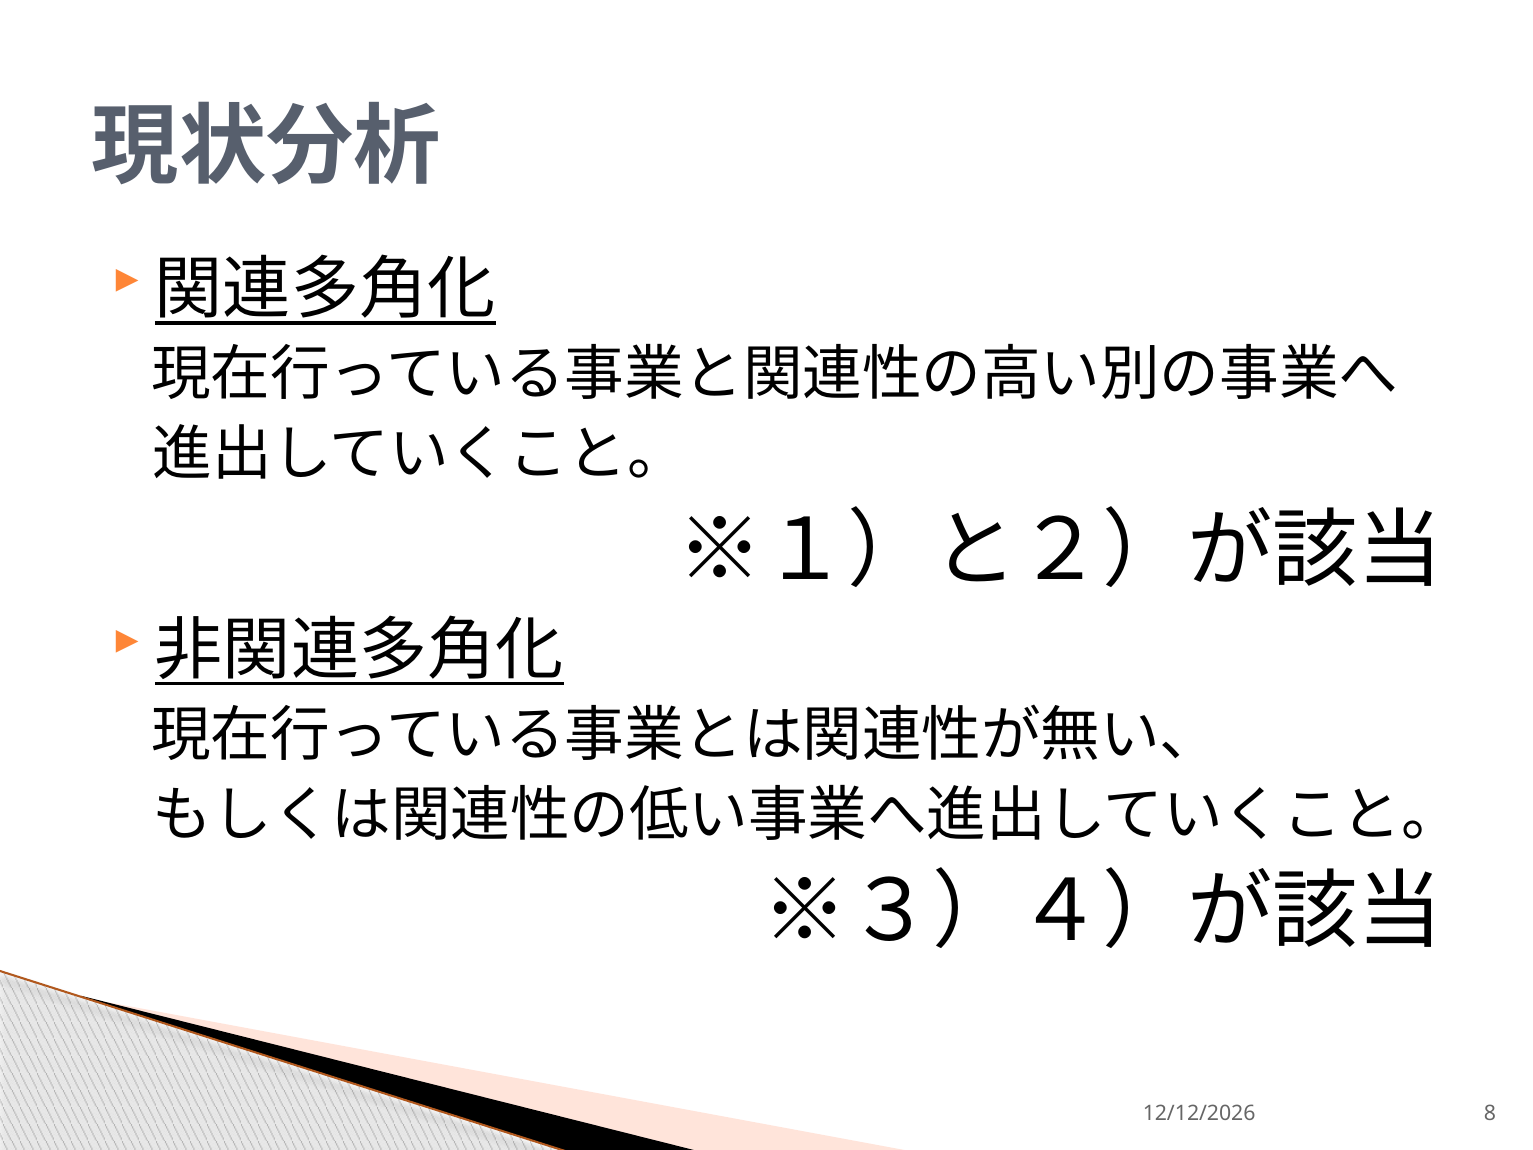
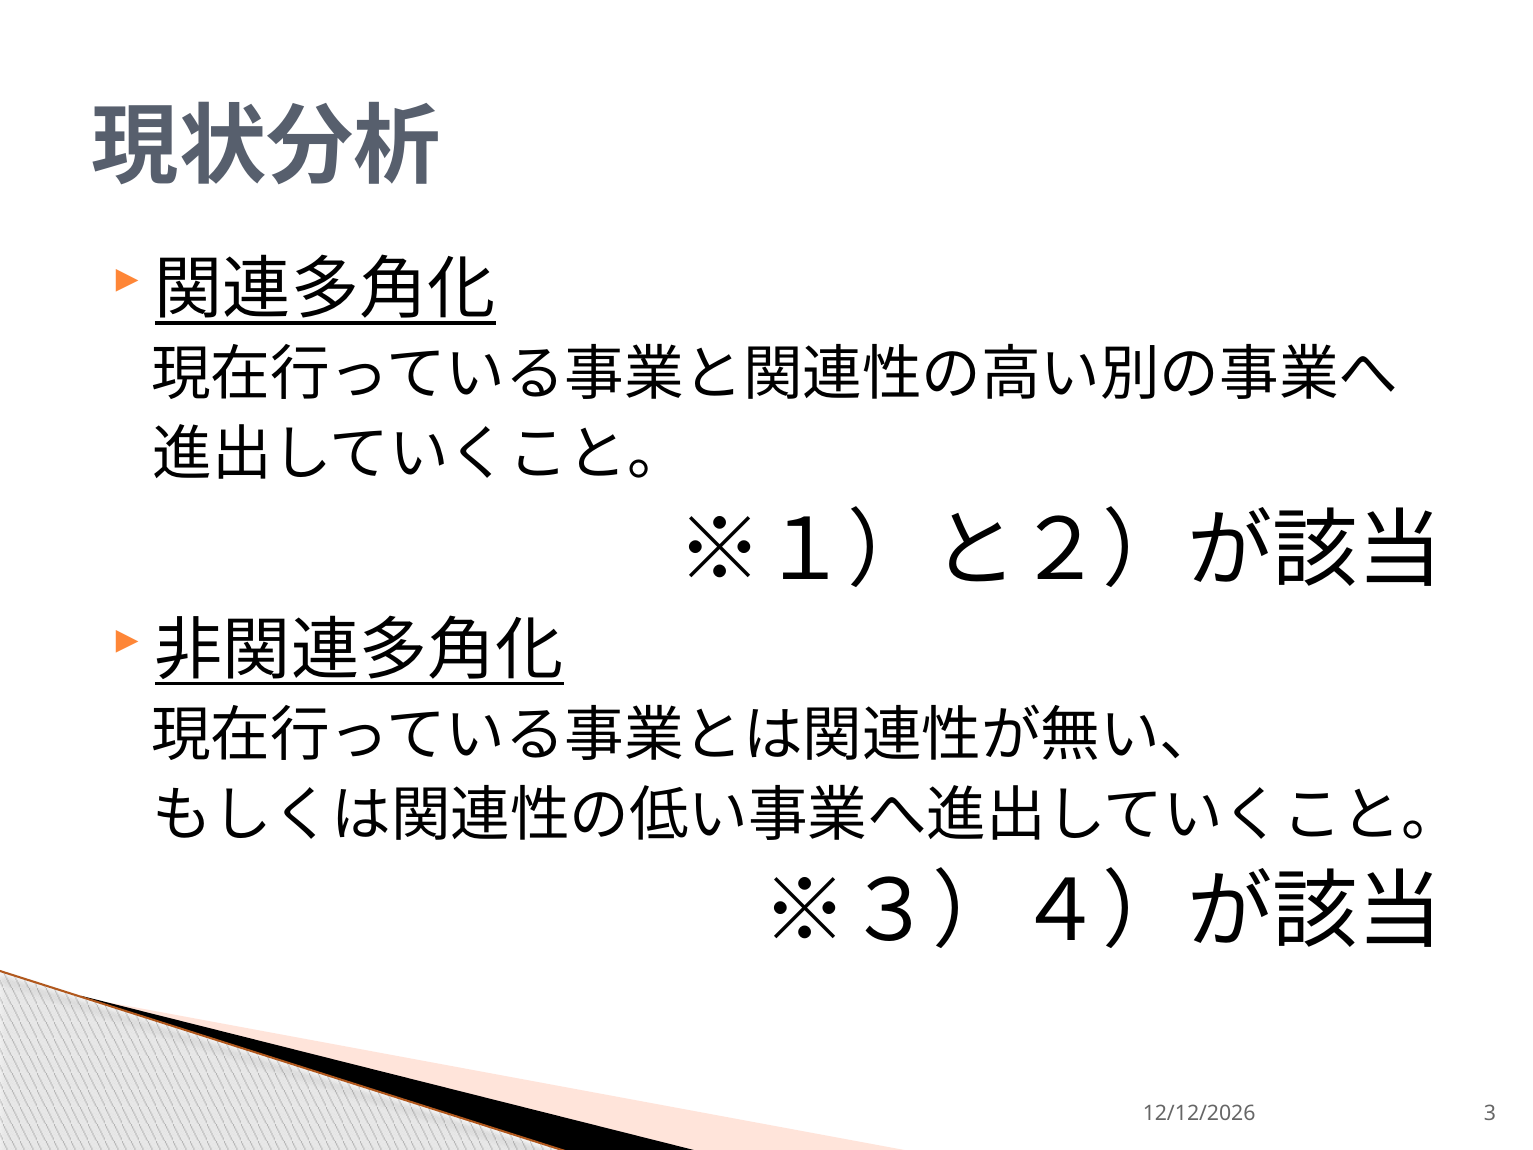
8: 8 -> 3 (1490, 1113)
